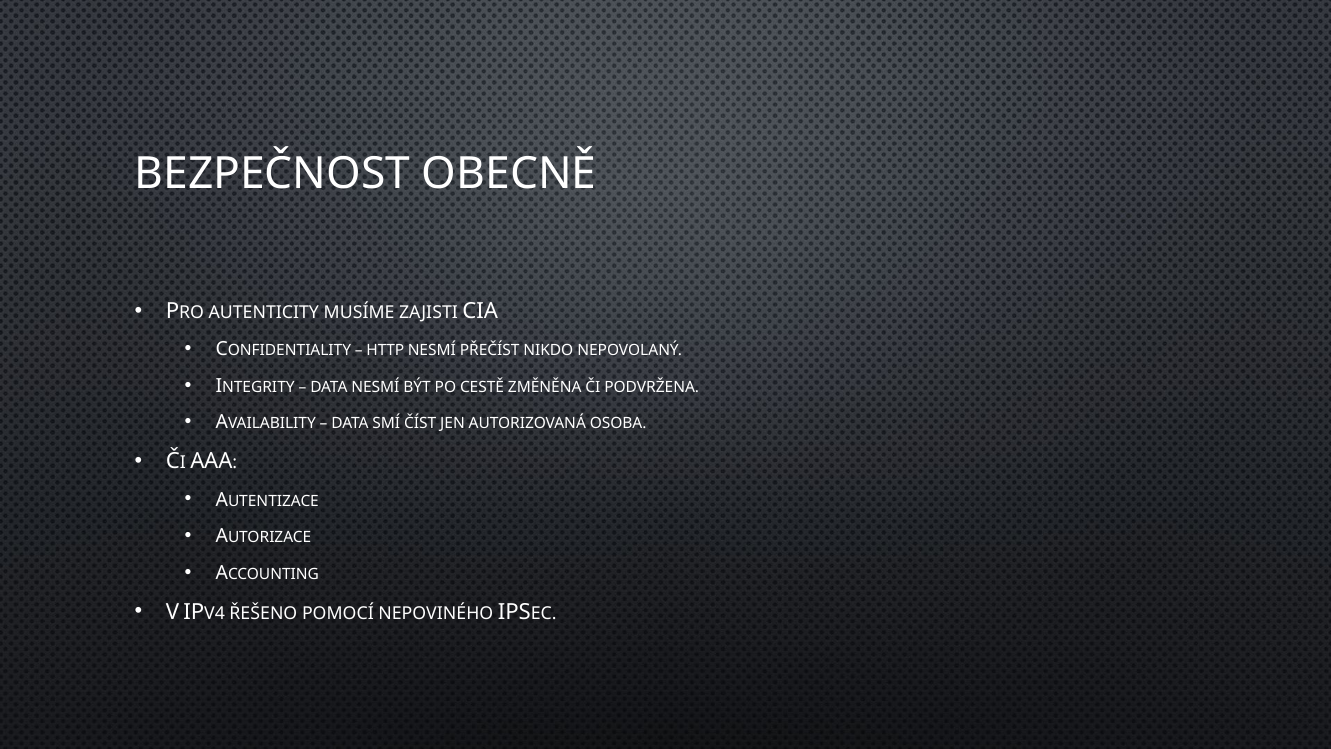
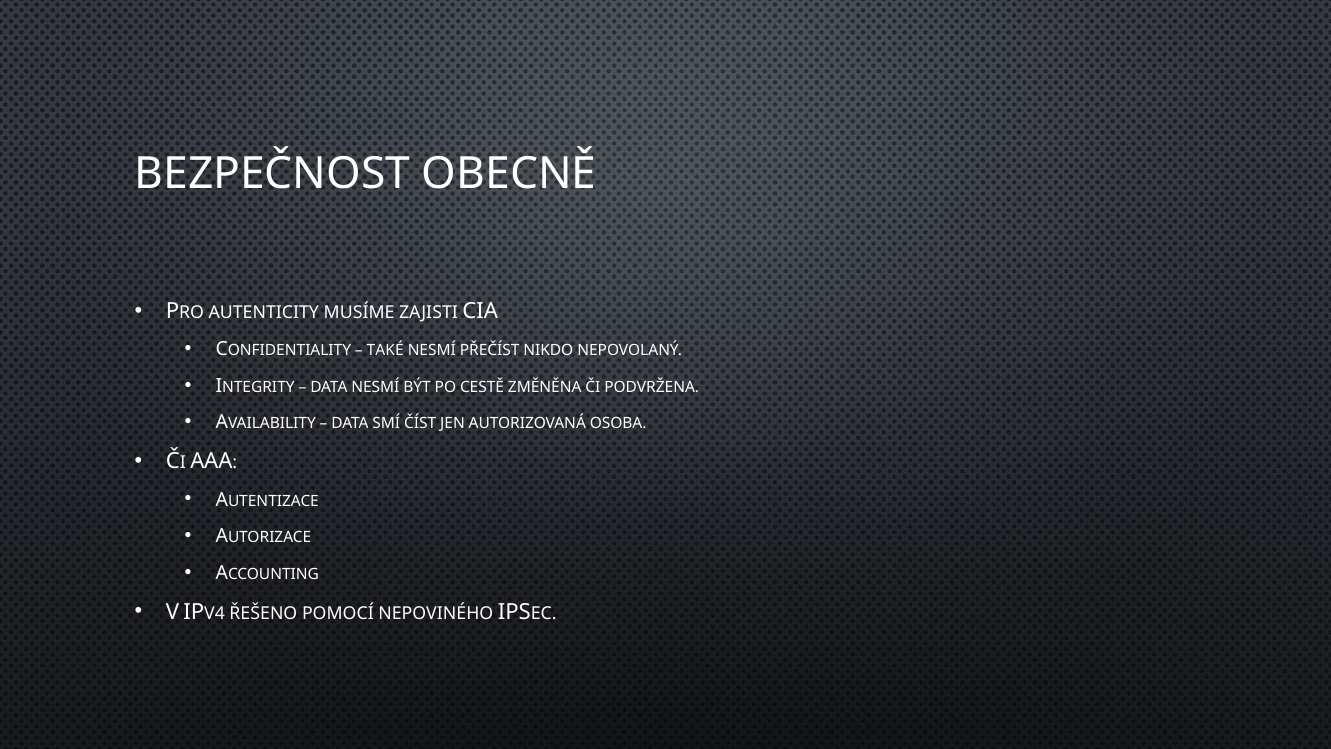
HTTP: HTTP -> TAKÉ (385, 350)
